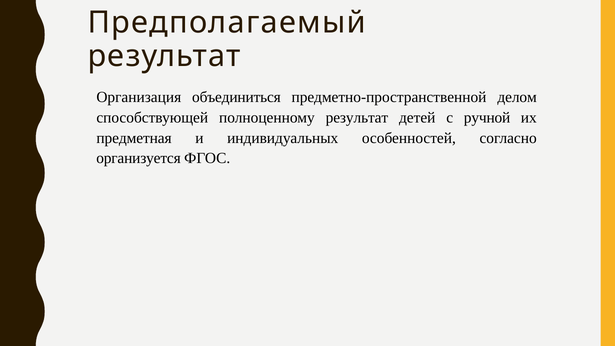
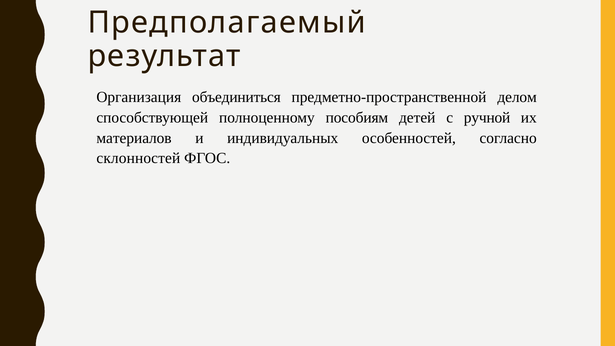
полноценному результат: результат -> пособиям (357, 118)
предметная: предметная -> материалов (134, 138)
организуется: организуется -> склонностей (138, 158)
